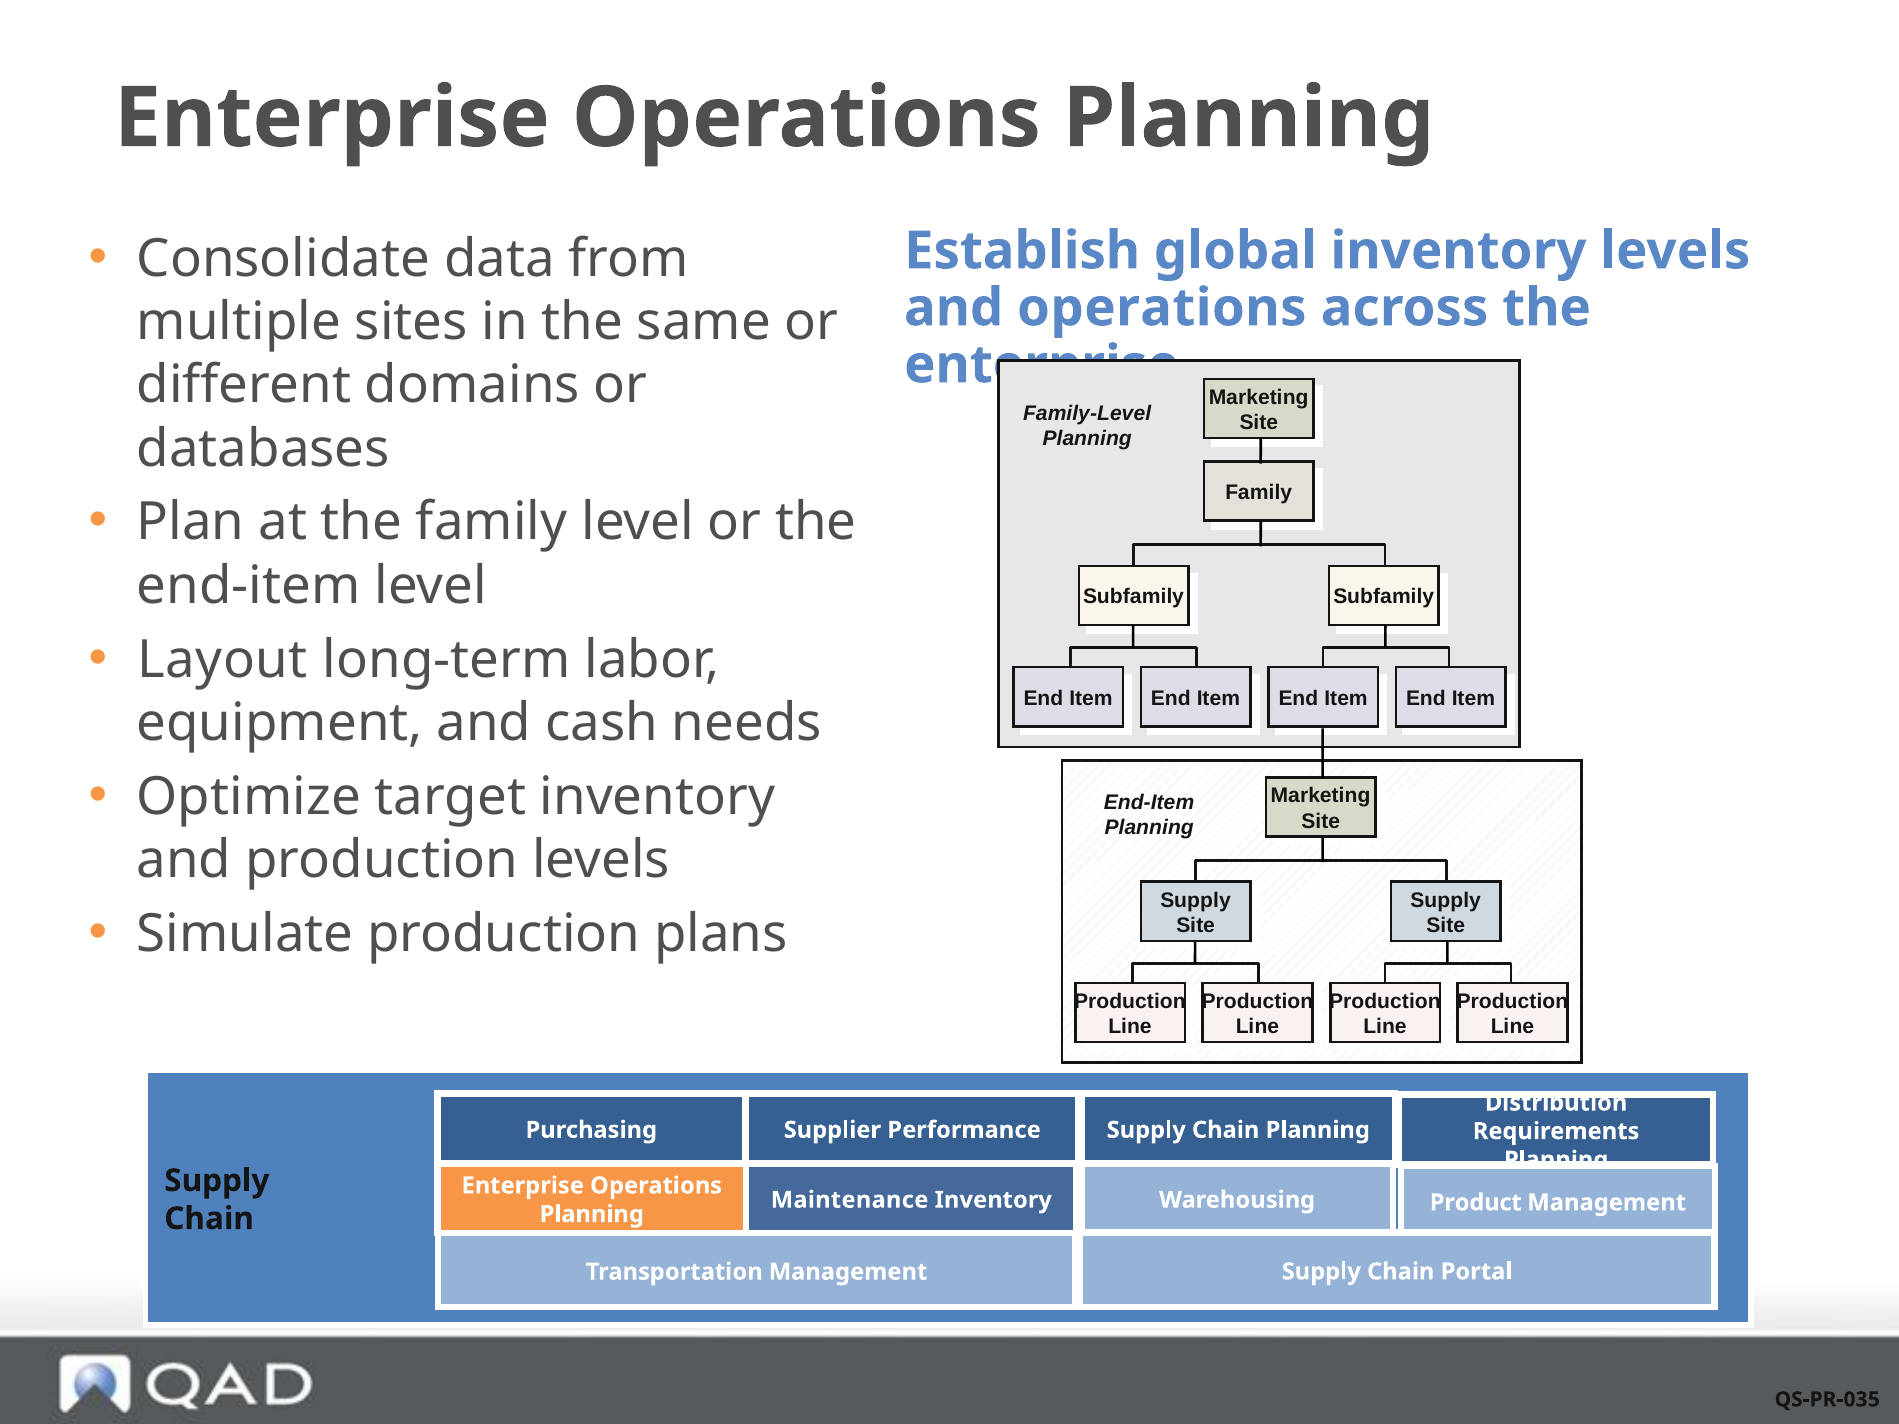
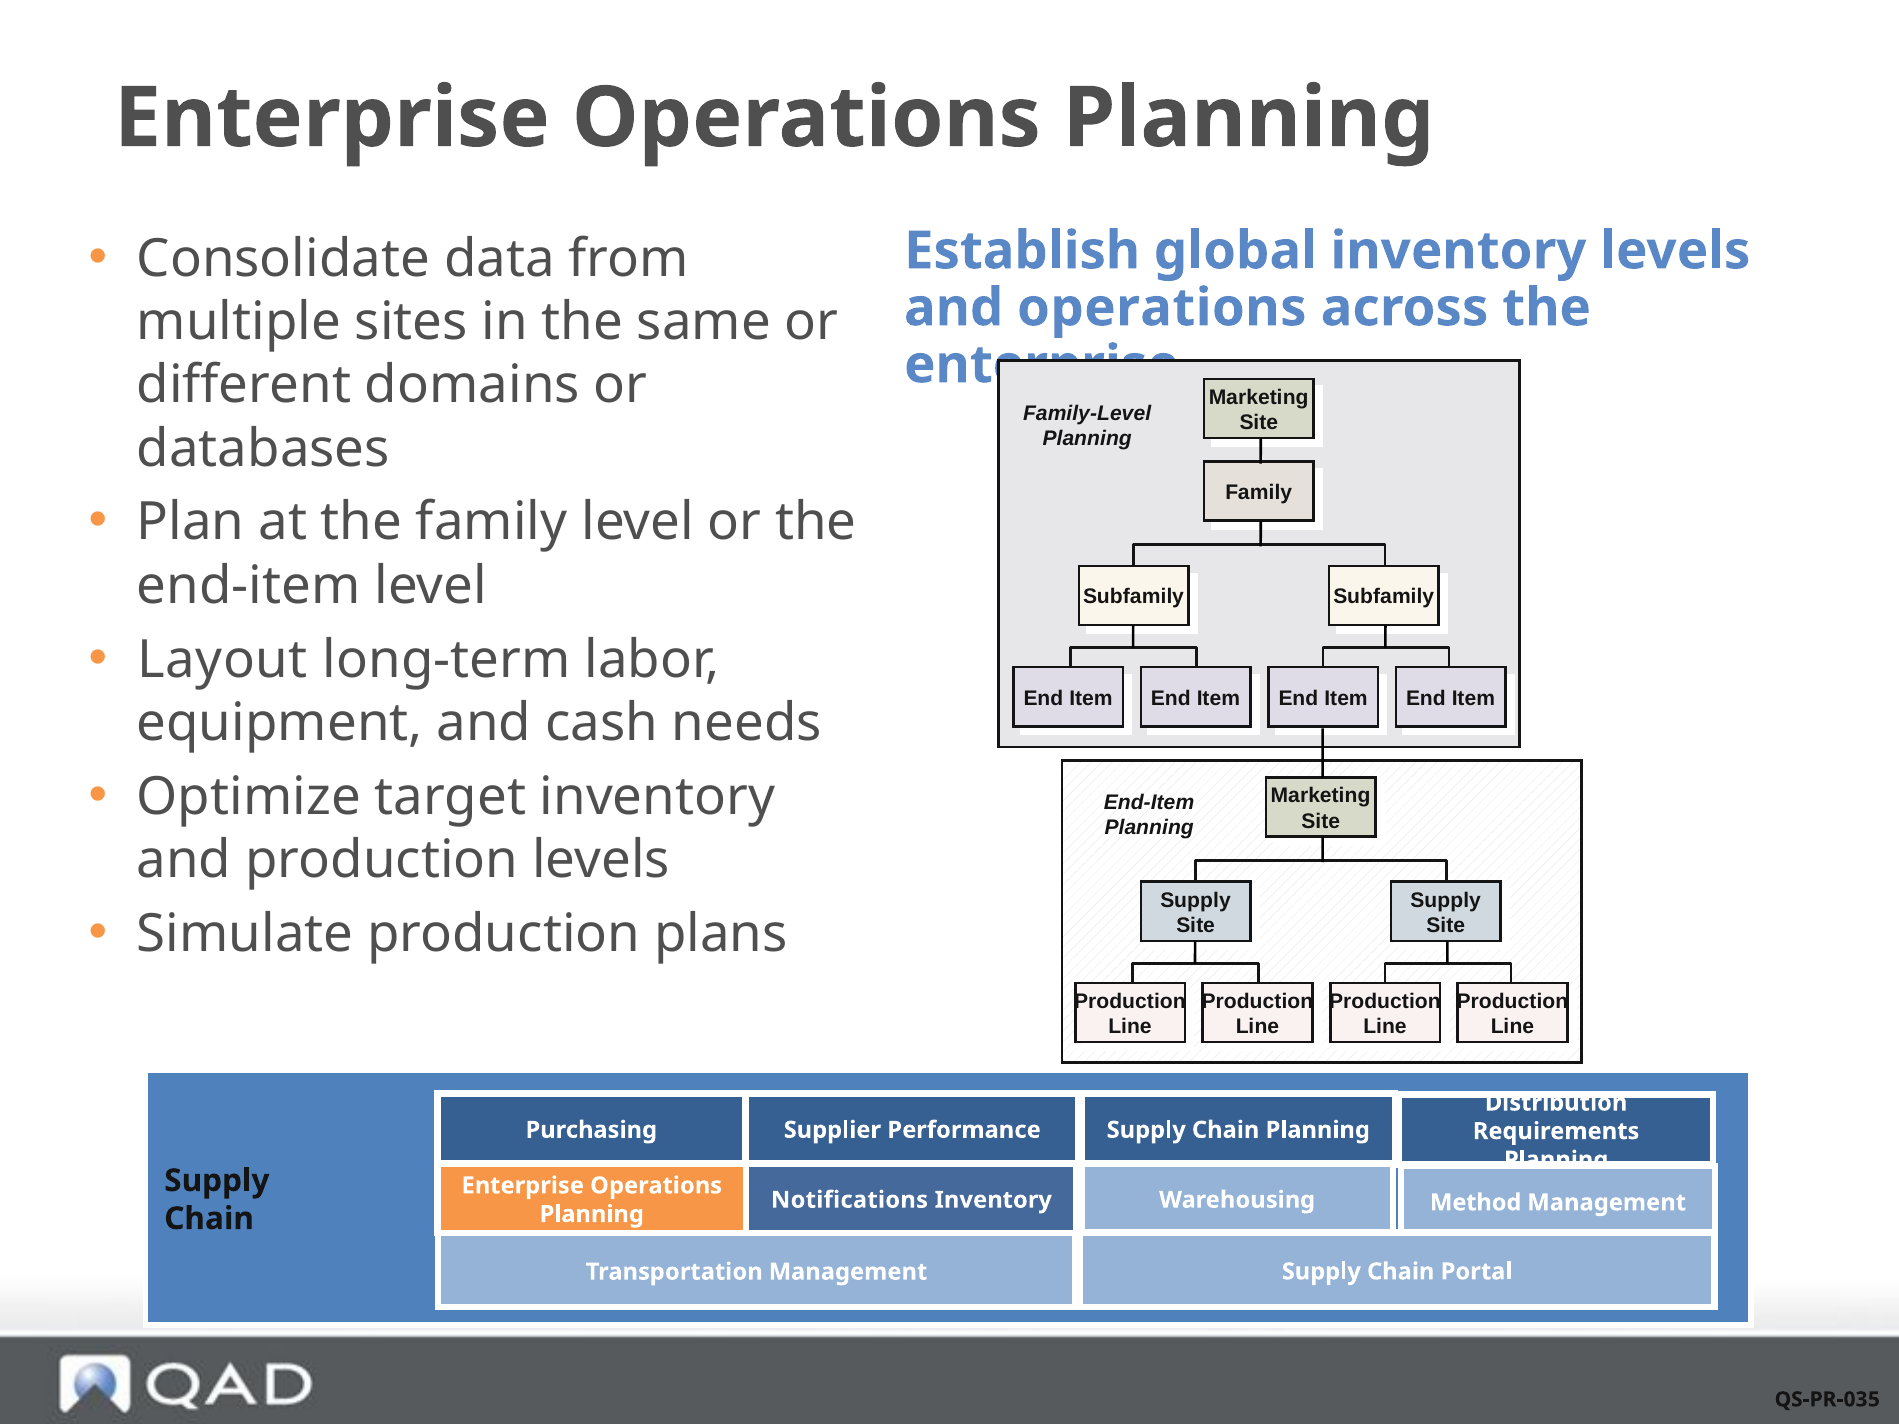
Maintenance: Maintenance -> Notifications (850, 1200)
Product: Product -> Method (1476, 1203)
